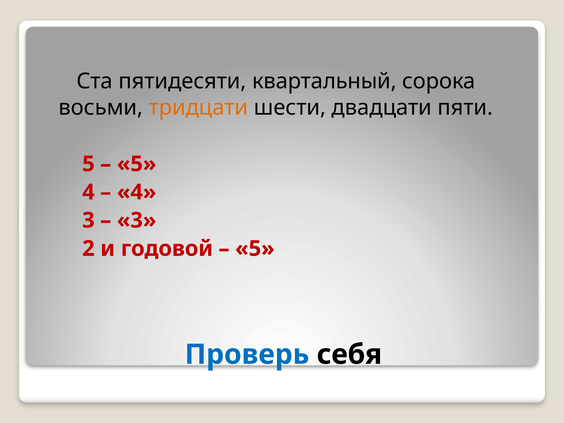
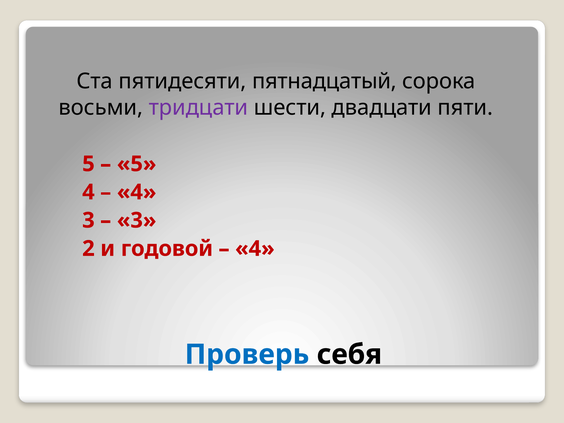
квартальный: квартальный -> пятнадцатый (324, 81)
тридцати colour: orange -> purple (198, 107)
5: 5 -> 4 (255, 249)
